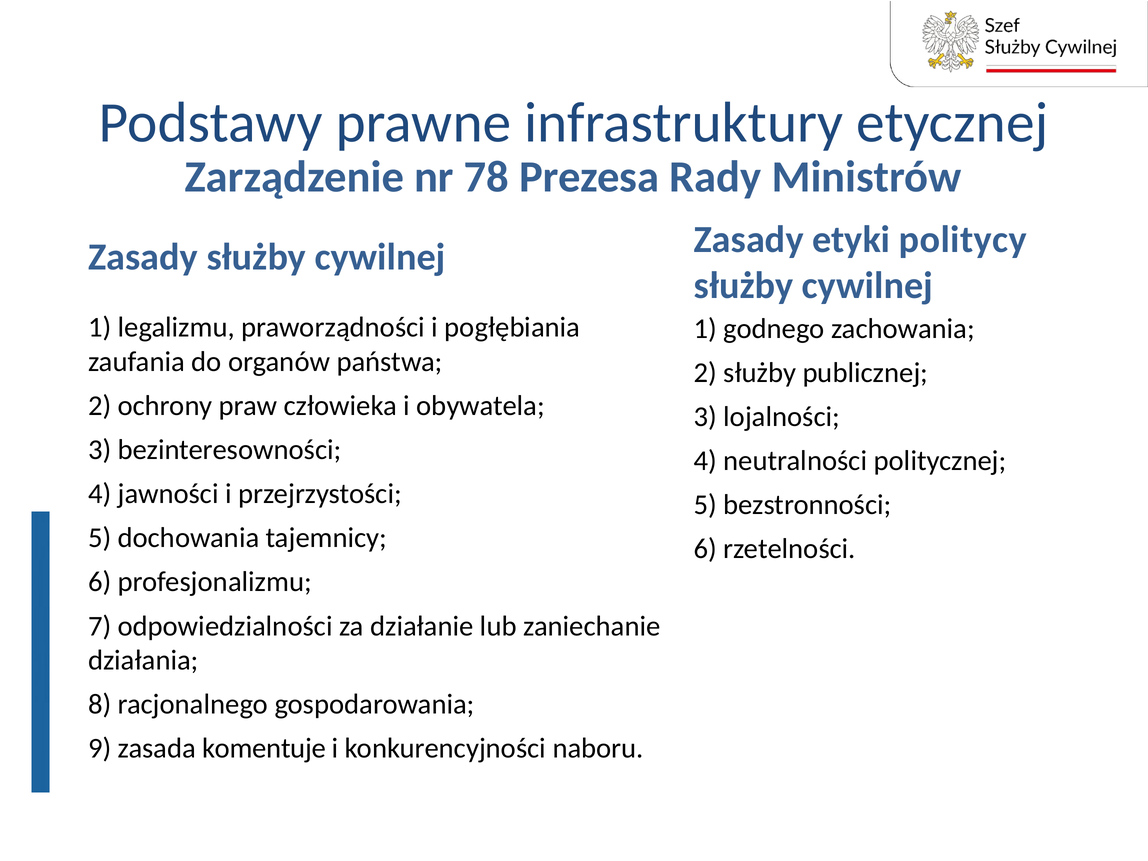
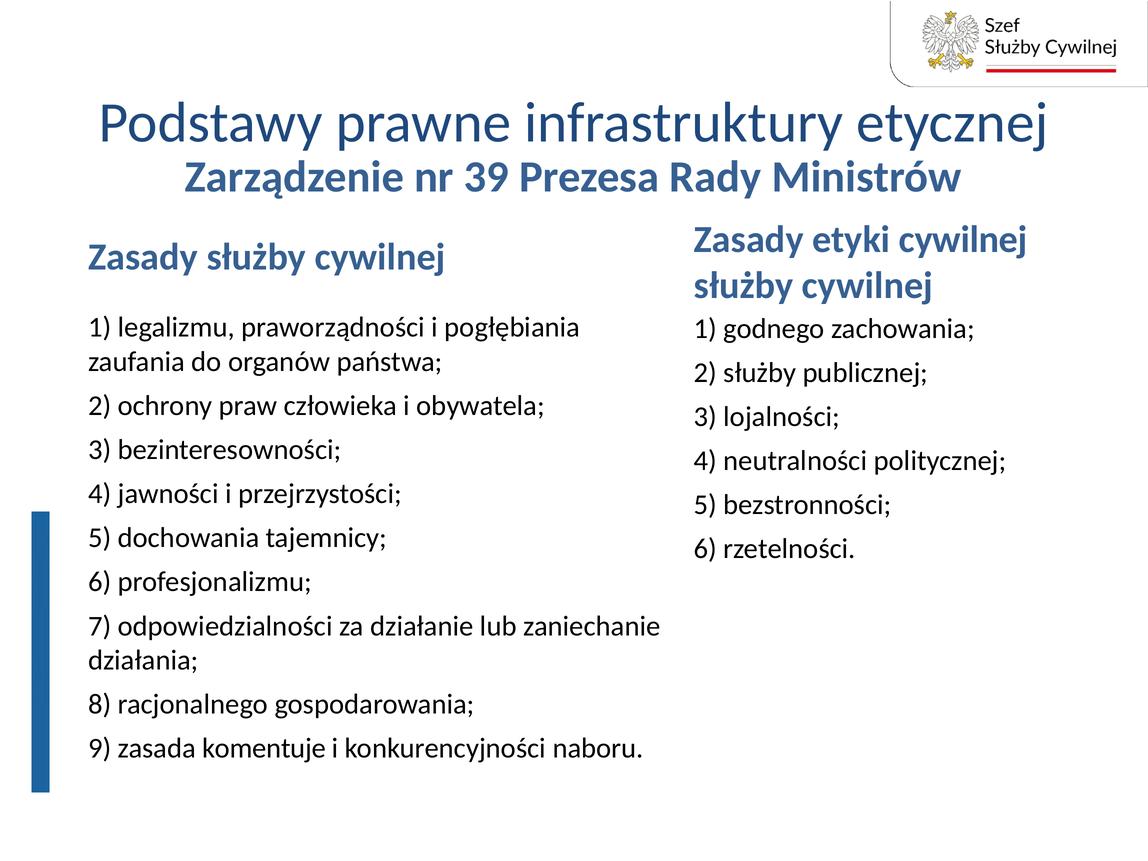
78: 78 -> 39 (486, 177)
etyki politycy: politycy -> cywilnej (963, 240)
